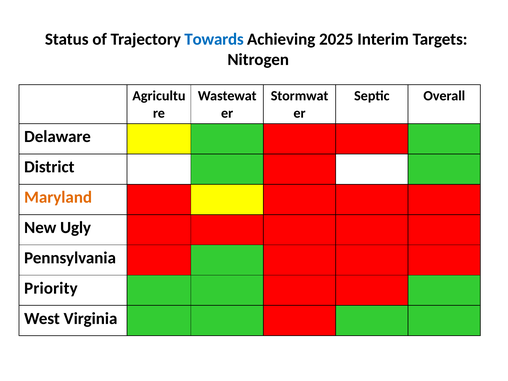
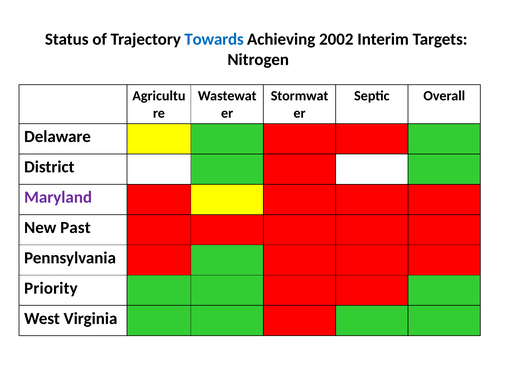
2025: 2025 -> 2002 (336, 39)
Maryland colour: orange -> purple (58, 197)
Ugly: Ugly -> Past (75, 228)
